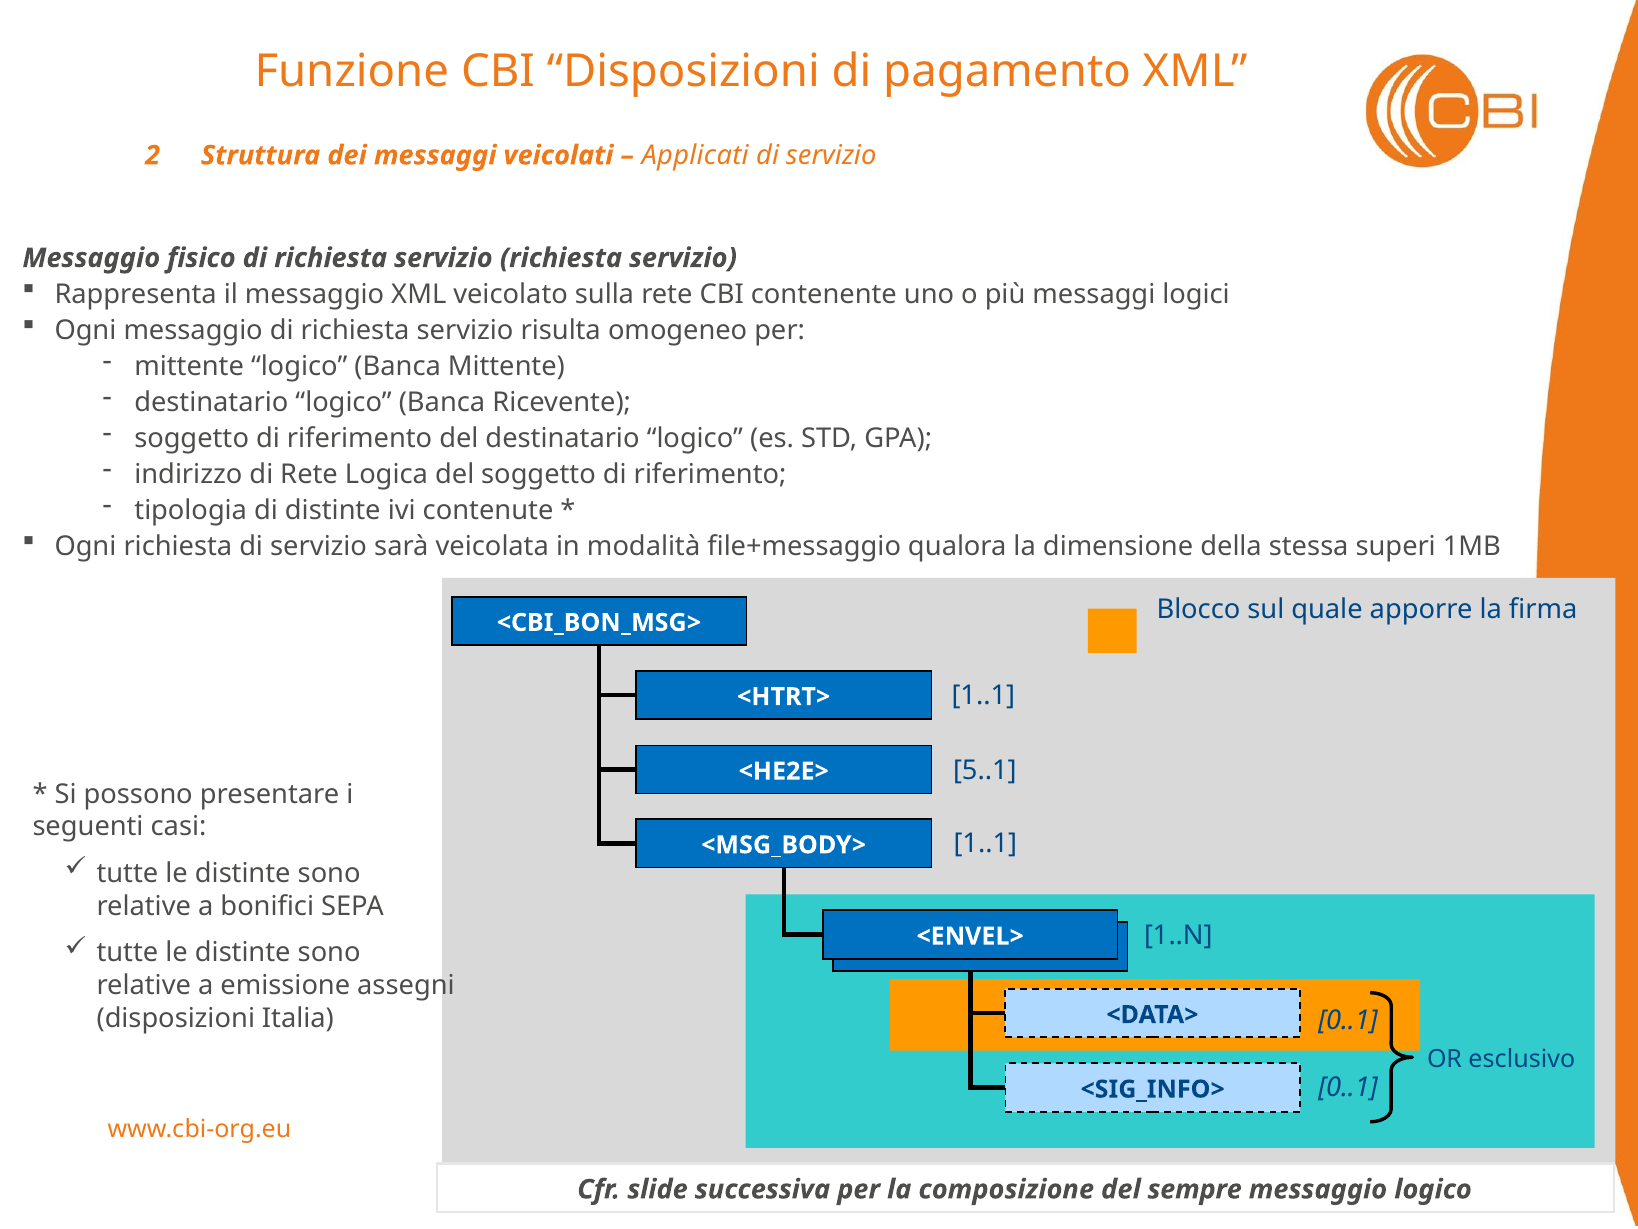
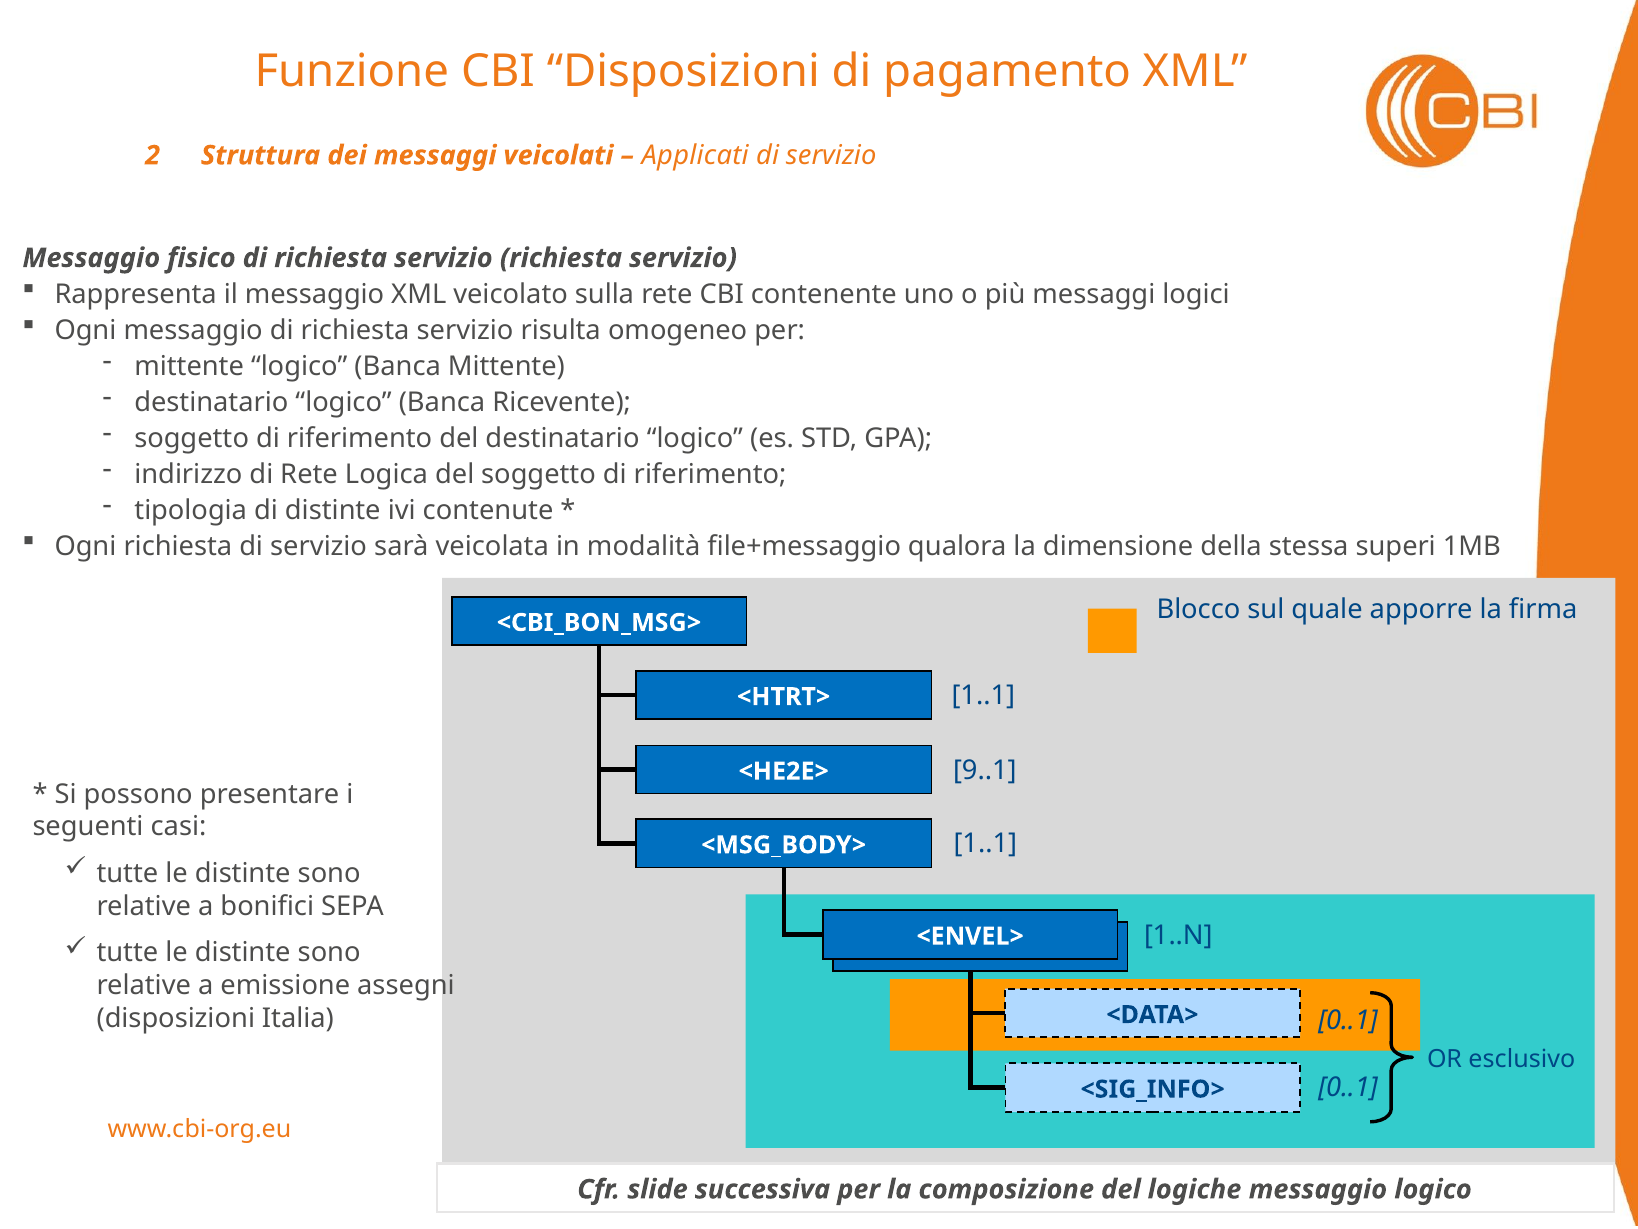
5..1: 5..1 -> 9..1 (985, 770)
sempre: sempre -> logiche (1195, 1189)
